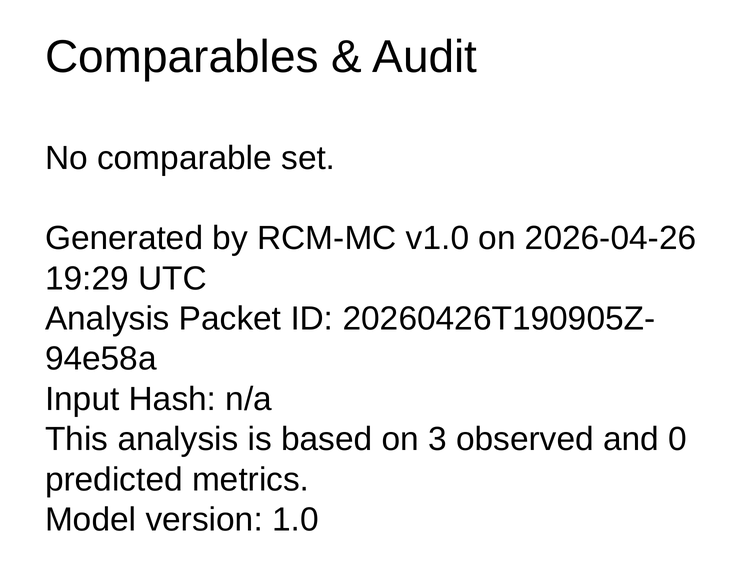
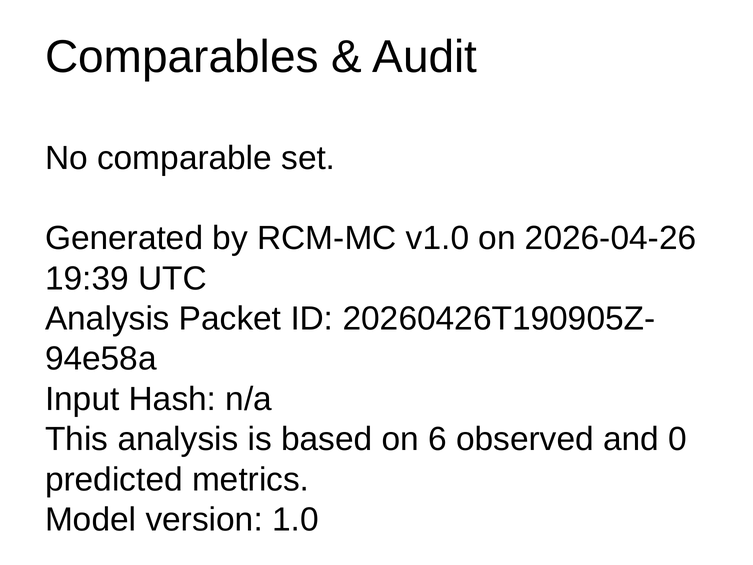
19:29: 19:29 -> 19:39 (87, 278)
3: 3 -> 6 (438, 439)
